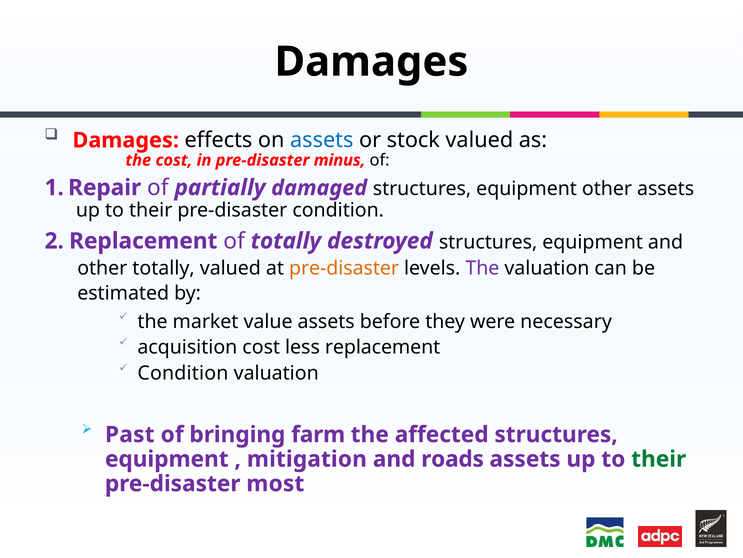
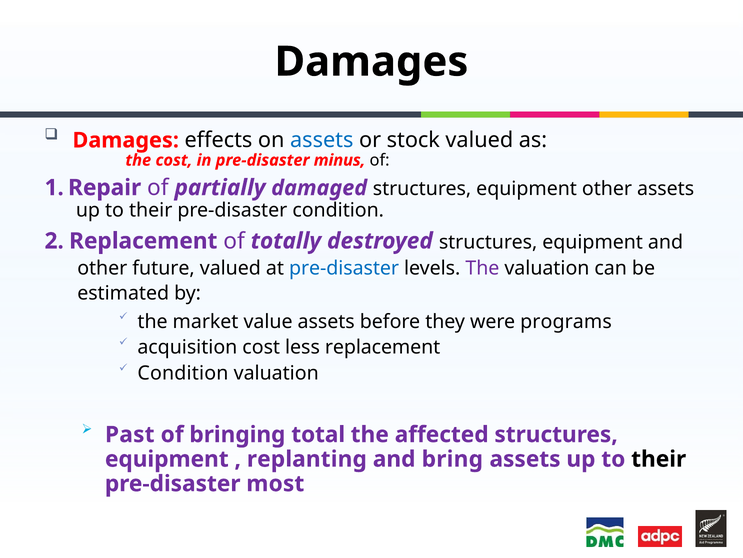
other totally: totally -> future (164, 268)
pre-disaster colour: orange -> blue (344, 268)
necessary: necessary -> programs (566, 321)
farm: farm -> total (318, 434)
mitigation: mitigation -> replanting (307, 459)
roads: roads -> bring (452, 459)
their colour: green -> black (659, 459)
